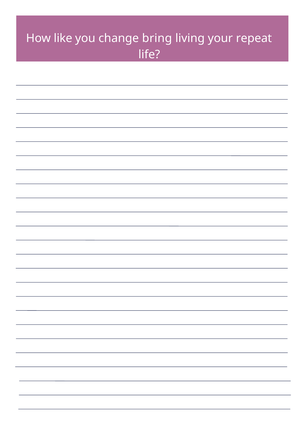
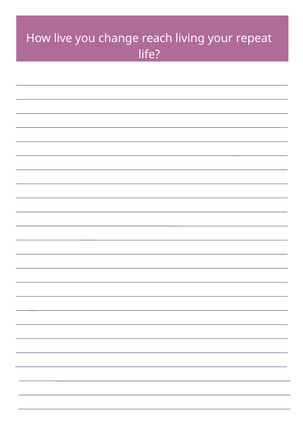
like: like -> live (63, 38)
bring: bring -> reach (157, 38)
